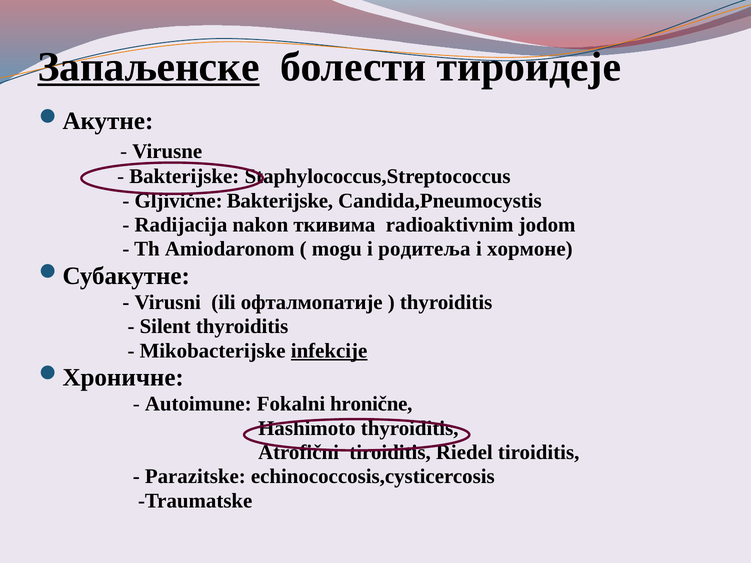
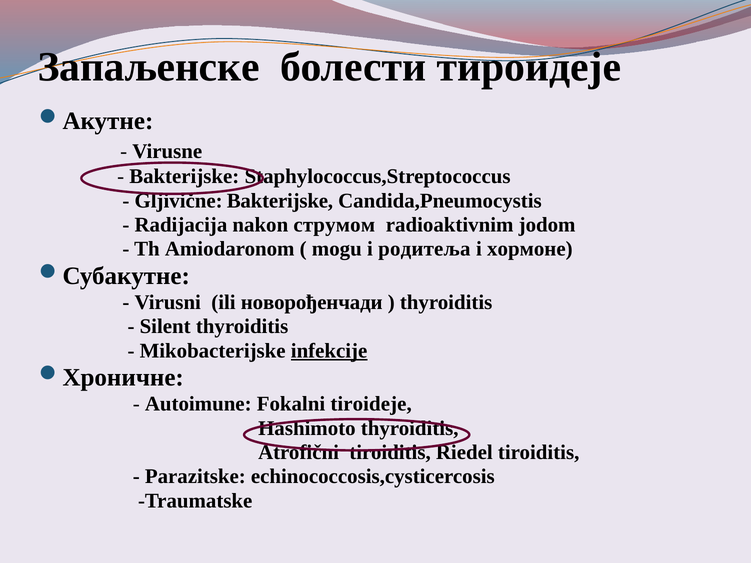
Запаљенске underline: present -> none (149, 67)
ткивима: ткивима -> струмом (334, 225)
офталмопатије: офталмопатије -> новорођенчади (312, 302)
hronične: hronične -> tiroideje (371, 404)
